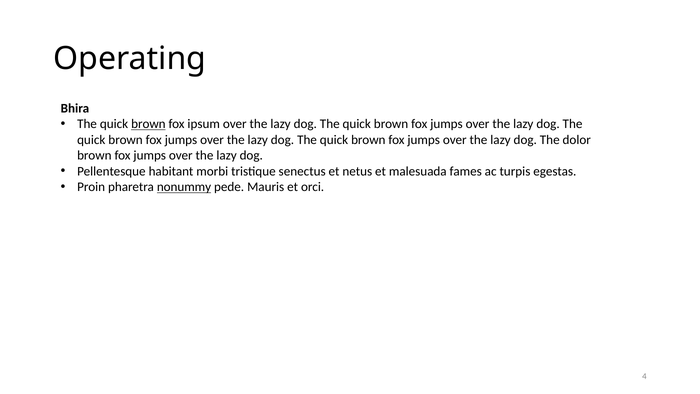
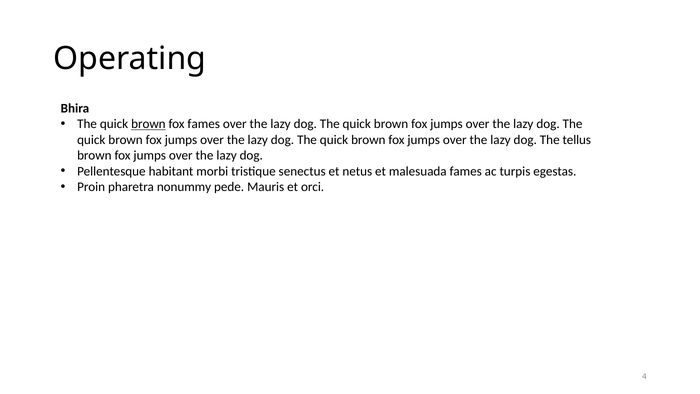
fox ipsum: ipsum -> fames (204, 124)
dolor: dolor -> tellus (577, 140)
nonummy underline: present -> none (184, 187)
